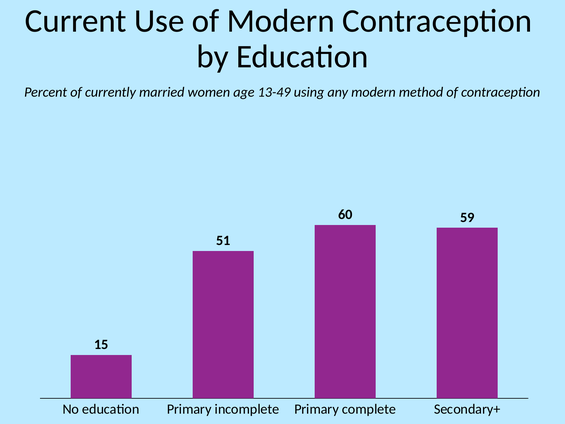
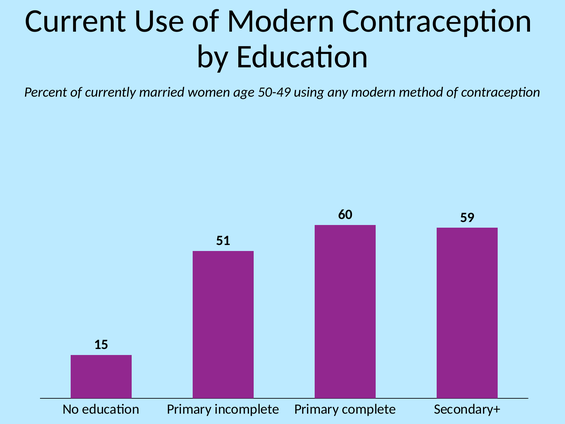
13-49: 13-49 -> 50-49 (274, 92)
